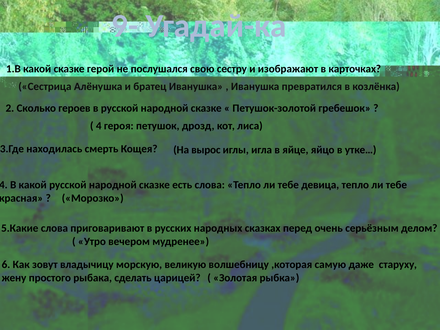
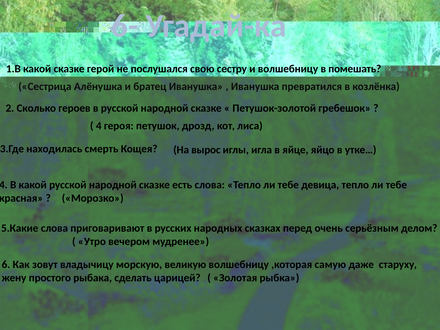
9-: 9- -> 6- (125, 26)
и изображают: изображают -> волшебницу (288, 69)
карточках: карточках -> помешать (355, 69)
